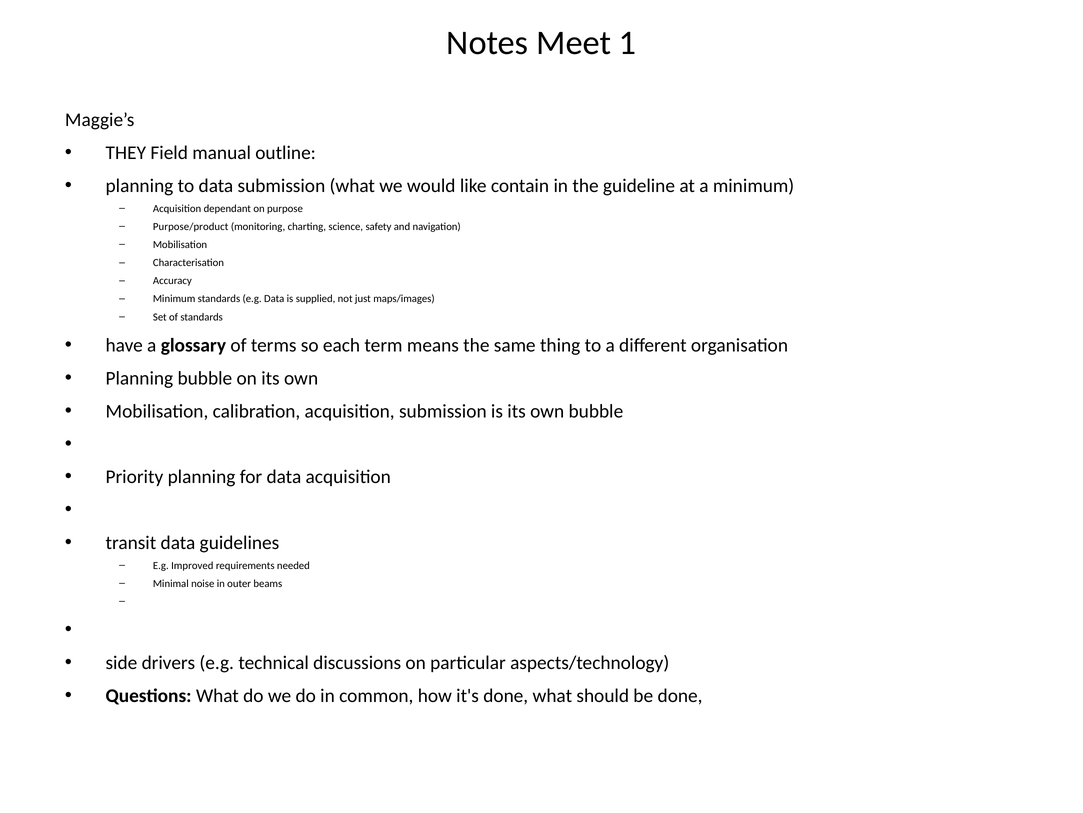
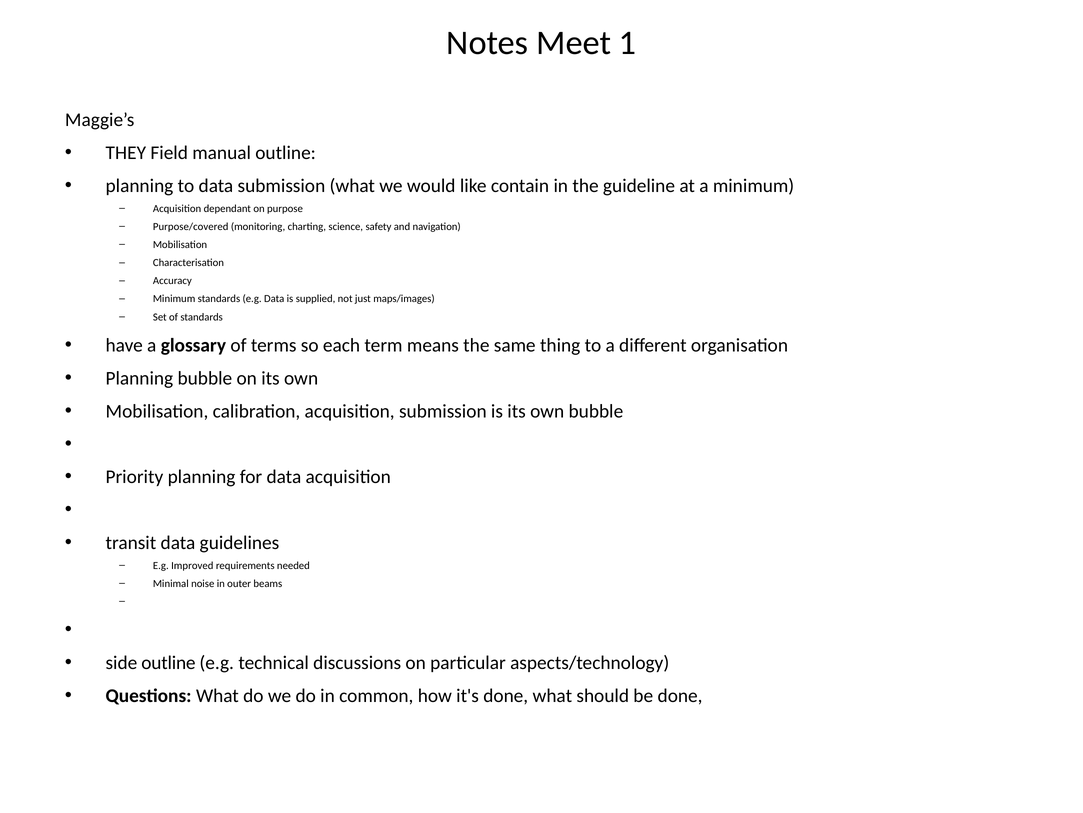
Purpose/product: Purpose/product -> Purpose/covered (191, 226)
side drivers: drivers -> outline (168, 662)
